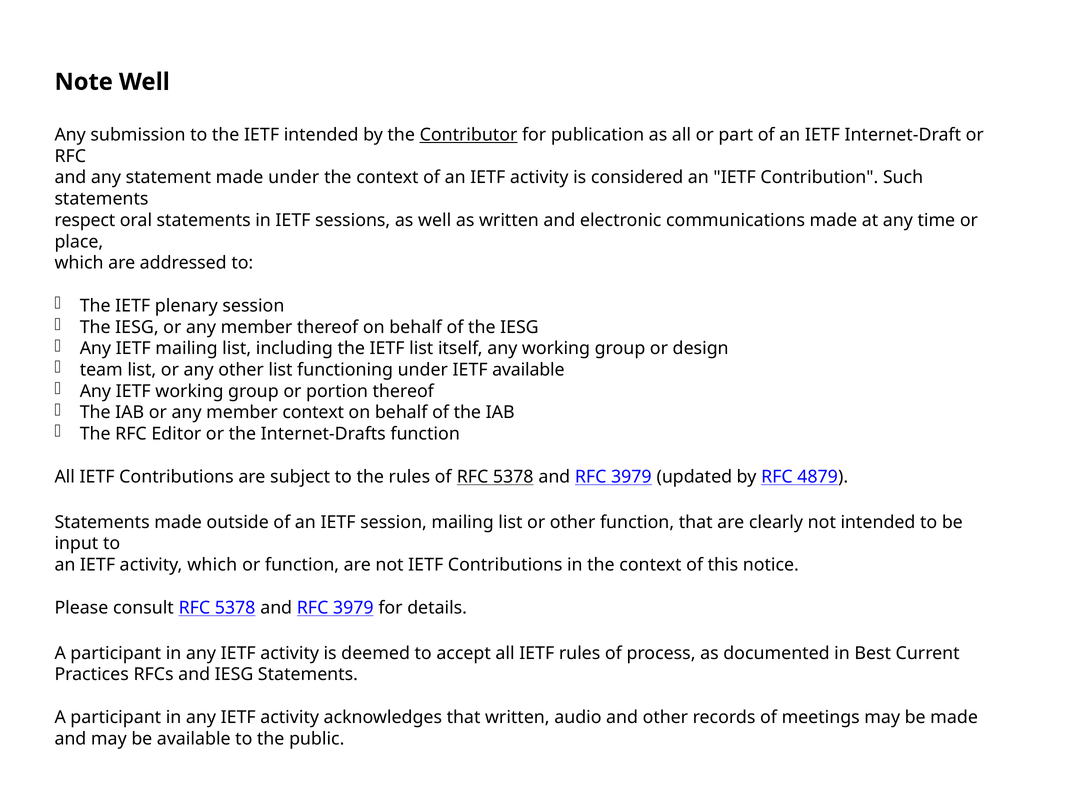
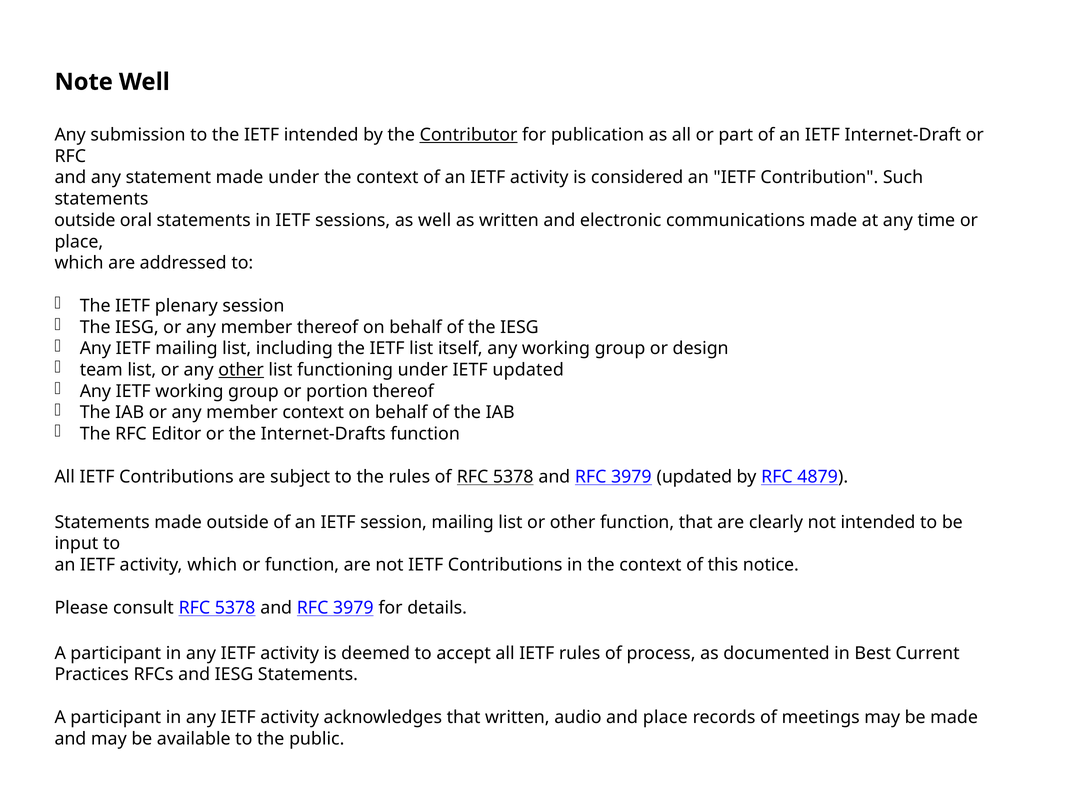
respect: respect -> outside (85, 221)
other underline: none -> present (241, 370)
IETF available: available -> updated (528, 370)
and other: other -> place (665, 718)
